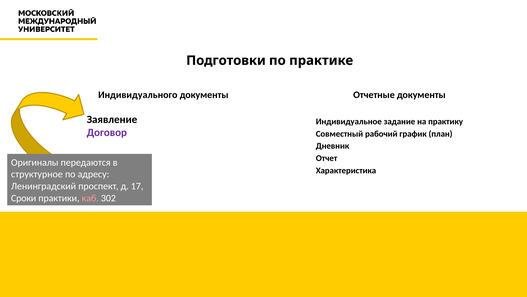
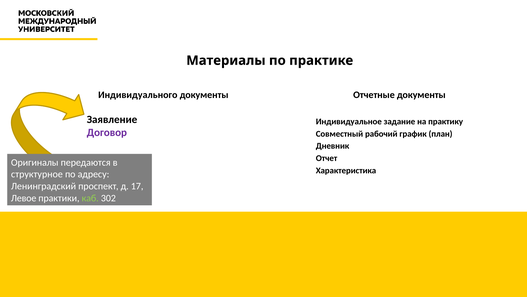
Подготовки: Подготовки -> Материалы (226, 60)
Сроки: Сроки -> Левое (24, 198)
каб colour: pink -> light green (90, 198)
